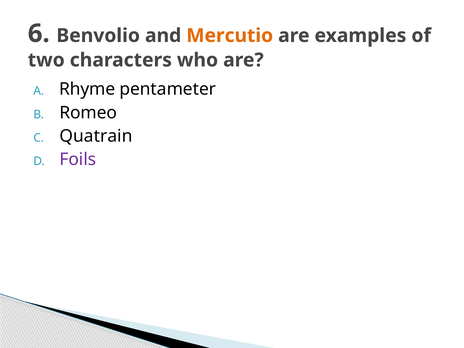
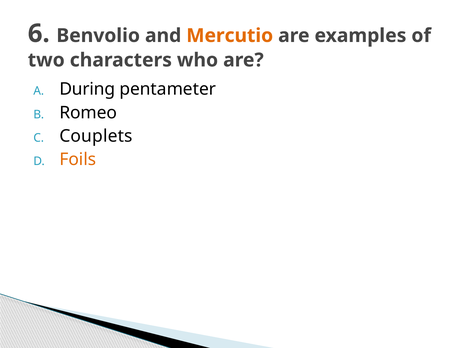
Rhyme: Rhyme -> During (87, 89)
Quatrain: Quatrain -> Couplets (96, 136)
Foils colour: purple -> orange (78, 160)
